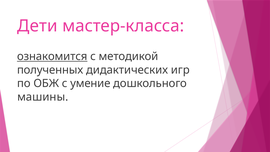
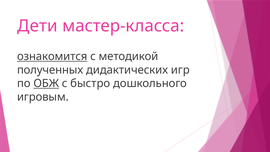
ОБЖ underline: none -> present (46, 83)
умение: умение -> быстро (90, 83)
машины: машины -> игровым (43, 97)
